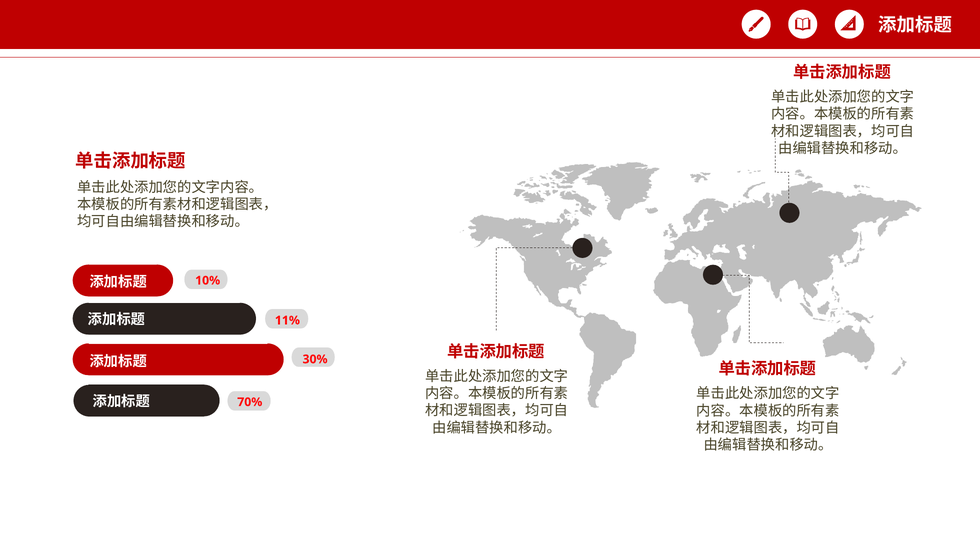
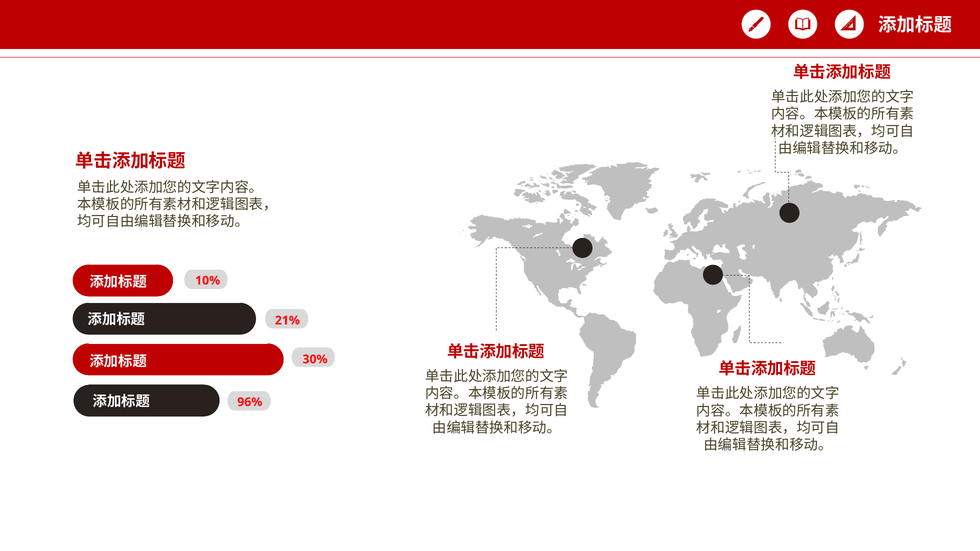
11%: 11% -> 21% (287, 321)
70%: 70% -> 96% (250, 402)
